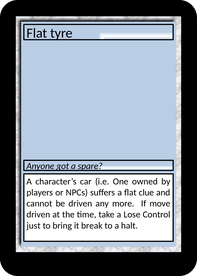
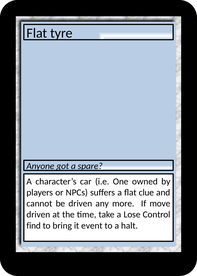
just: just -> find (34, 225)
break: break -> event (92, 225)
